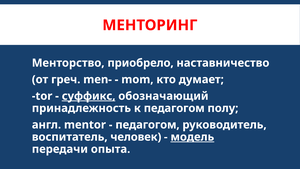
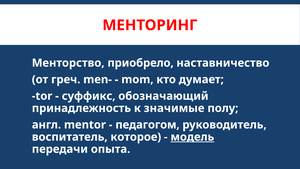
суффикс underline: present -> none (89, 96)
к педагогом: педагогом -> значимые (174, 108)
человек: человек -> которое (136, 137)
